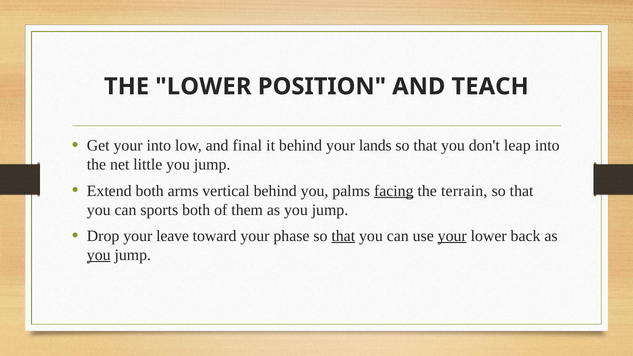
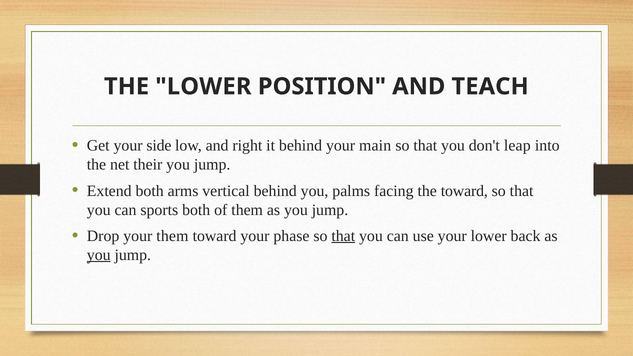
your into: into -> side (159, 146)
final: final -> right (247, 146)
lands: lands -> main (375, 146)
little: little -> their (148, 165)
facing underline: present -> none (394, 191)
the terrain: terrain -> toward (464, 191)
your leave: leave -> them (172, 236)
your underline: present -> none (452, 236)
